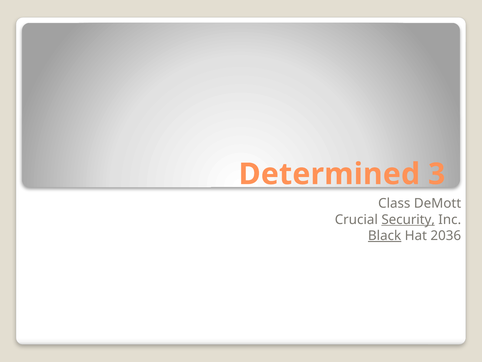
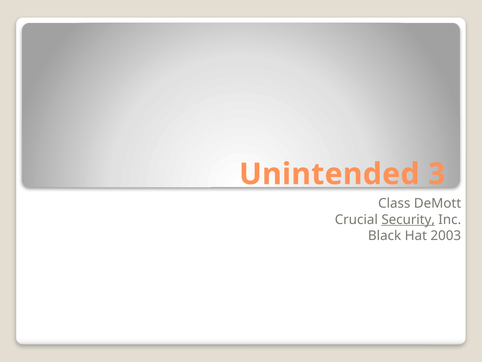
Determined: Determined -> Unintended (329, 174)
Black underline: present -> none (385, 235)
2036: 2036 -> 2003 (446, 235)
